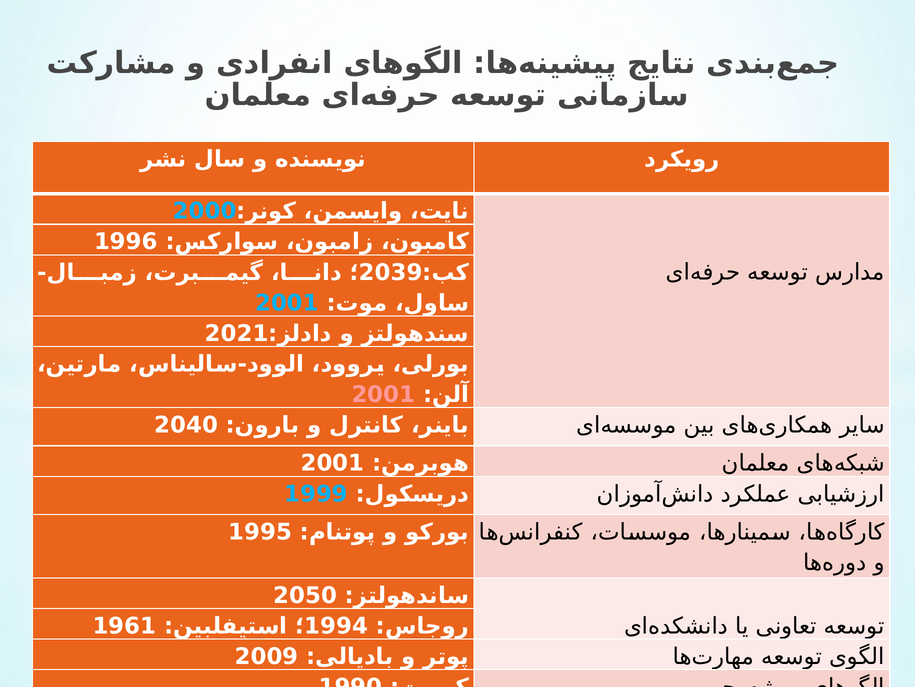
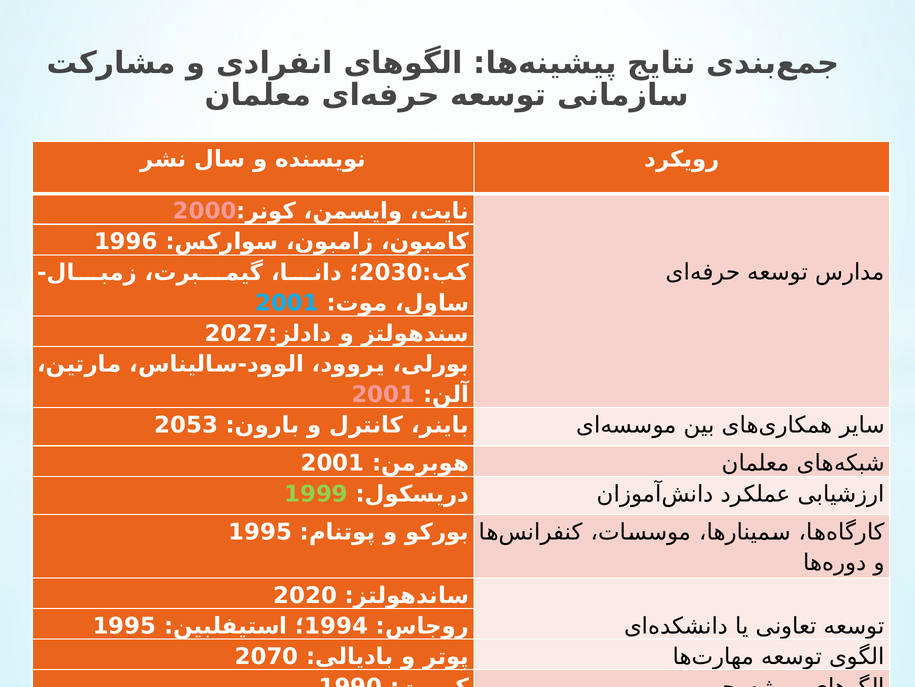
2000 colour: light blue -> pink (205, 211)
2039: 2039 -> 2030 (391, 272)
2021: 2021 -> 2027 (237, 333)
2040: 2040 -> 2053 (186, 425)
1999 colour: light blue -> light green (316, 493)
2050: 2050 -> 2020 (305, 595)
1961: 1961 -> 1995 (124, 625)
2009: 2009 -> 2070 (267, 656)
